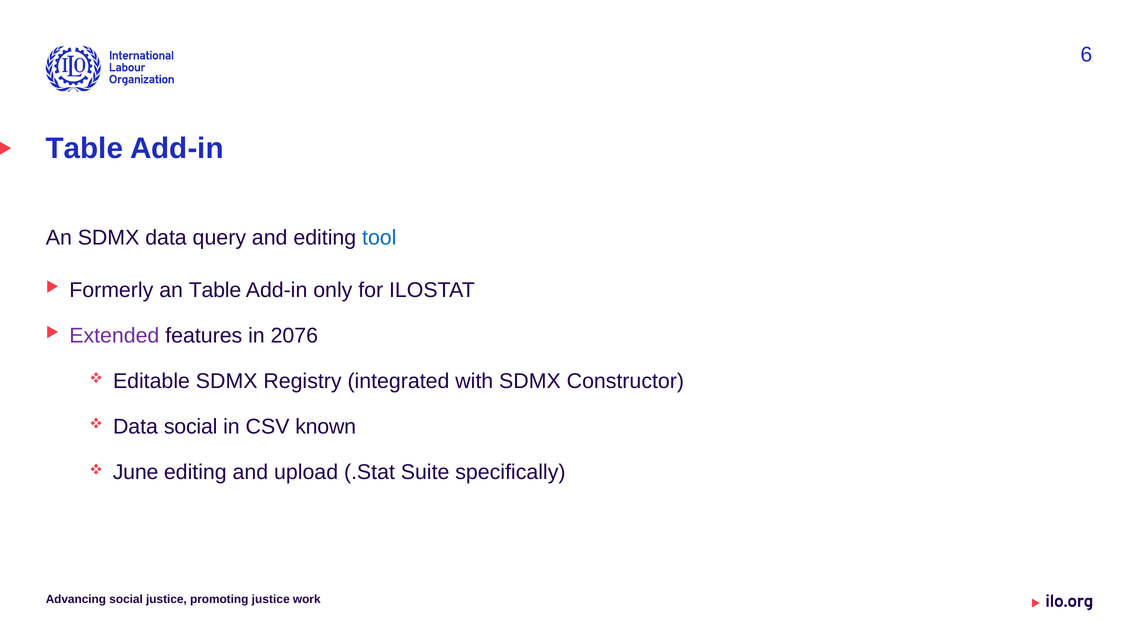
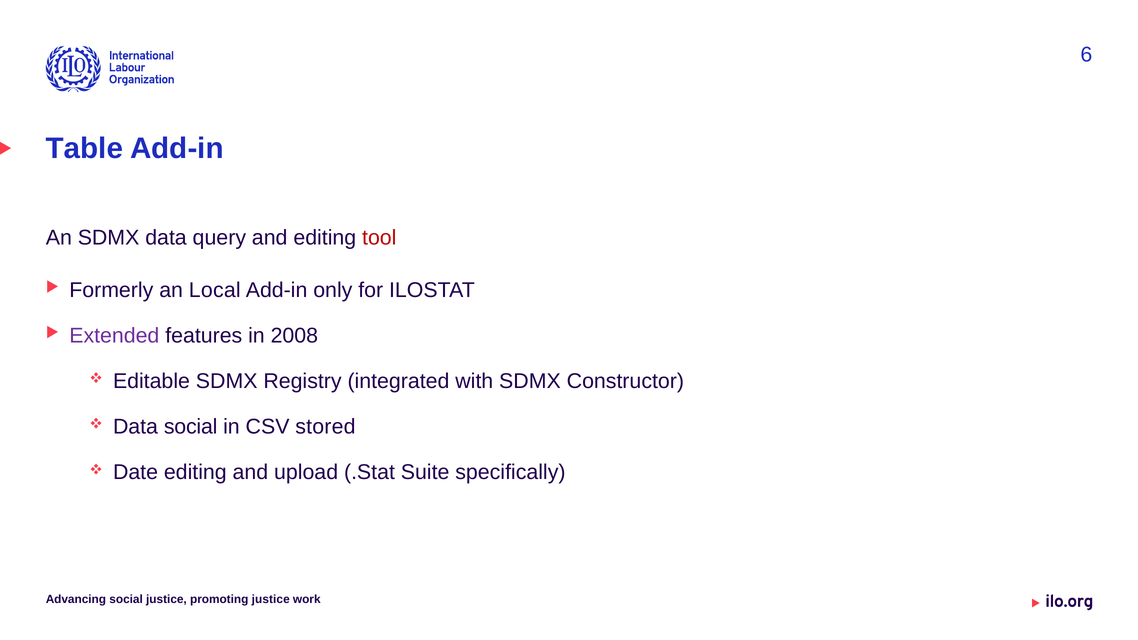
tool colour: blue -> red (379, 238)
an Table: Table -> Local (215, 290)
2076: 2076 -> 2008 (294, 336)
known: known -> stored (325, 427)
June: June -> Date (136, 473)
